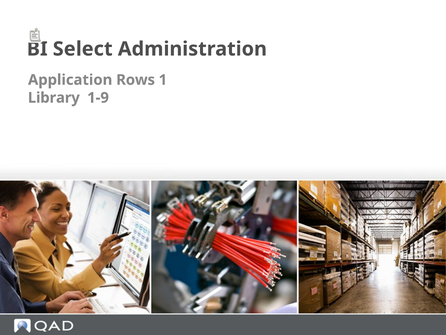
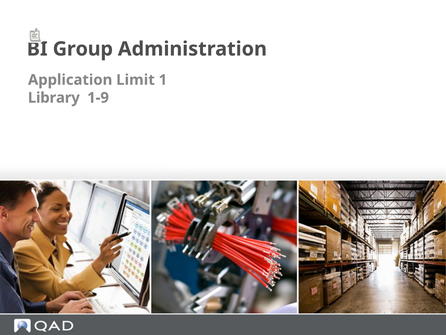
Select: Select -> Group (83, 49)
Rows: Rows -> Limit (135, 80)
